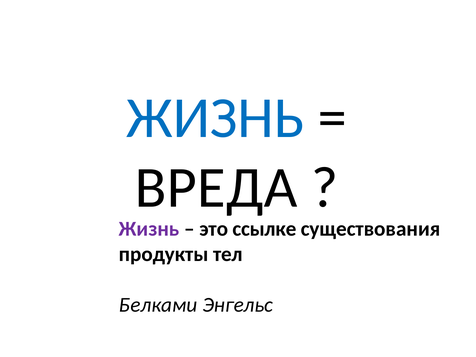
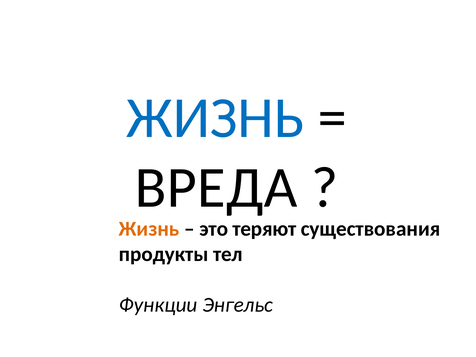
Жизнь colour: purple -> orange (149, 229)
ссылке: ссылке -> теряют (264, 229)
Белками: Белками -> Функции (158, 305)
